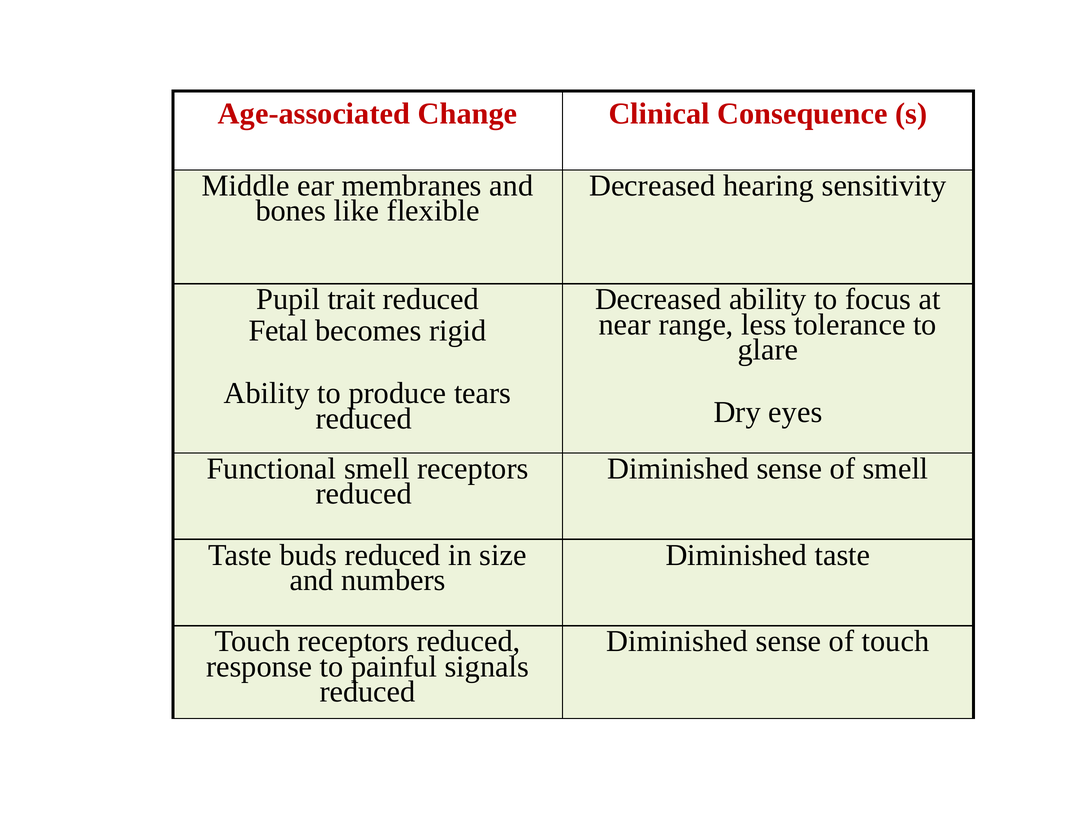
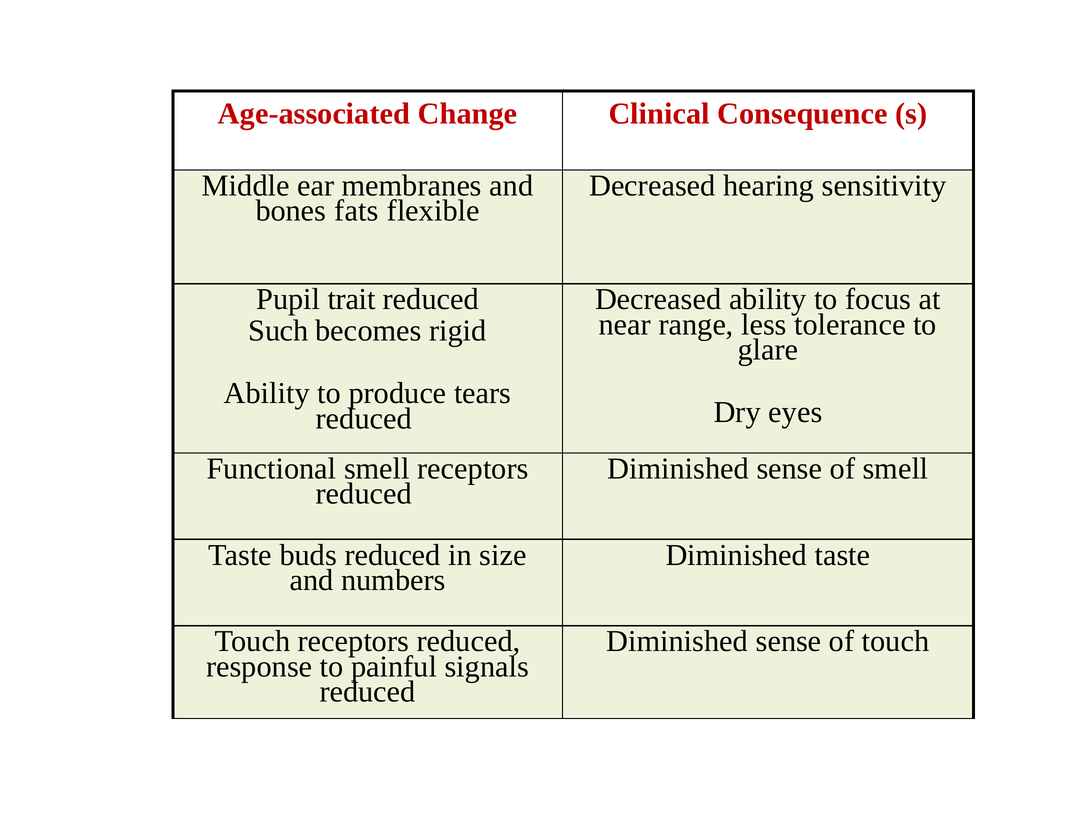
like: like -> fats (356, 211)
Fetal: Fetal -> Such (278, 331)
